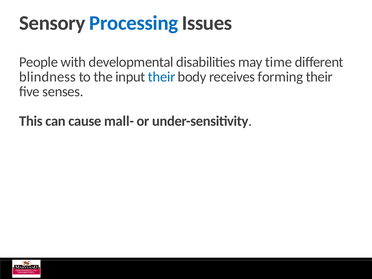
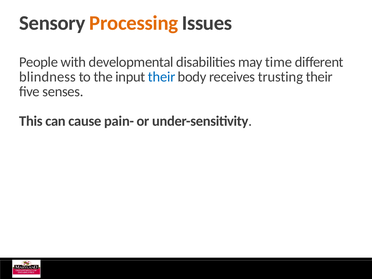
Processing colour: blue -> orange (134, 23)
forming: forming -> trusting (280, 77)
mall-: mall- -> pain- (119, 121)
